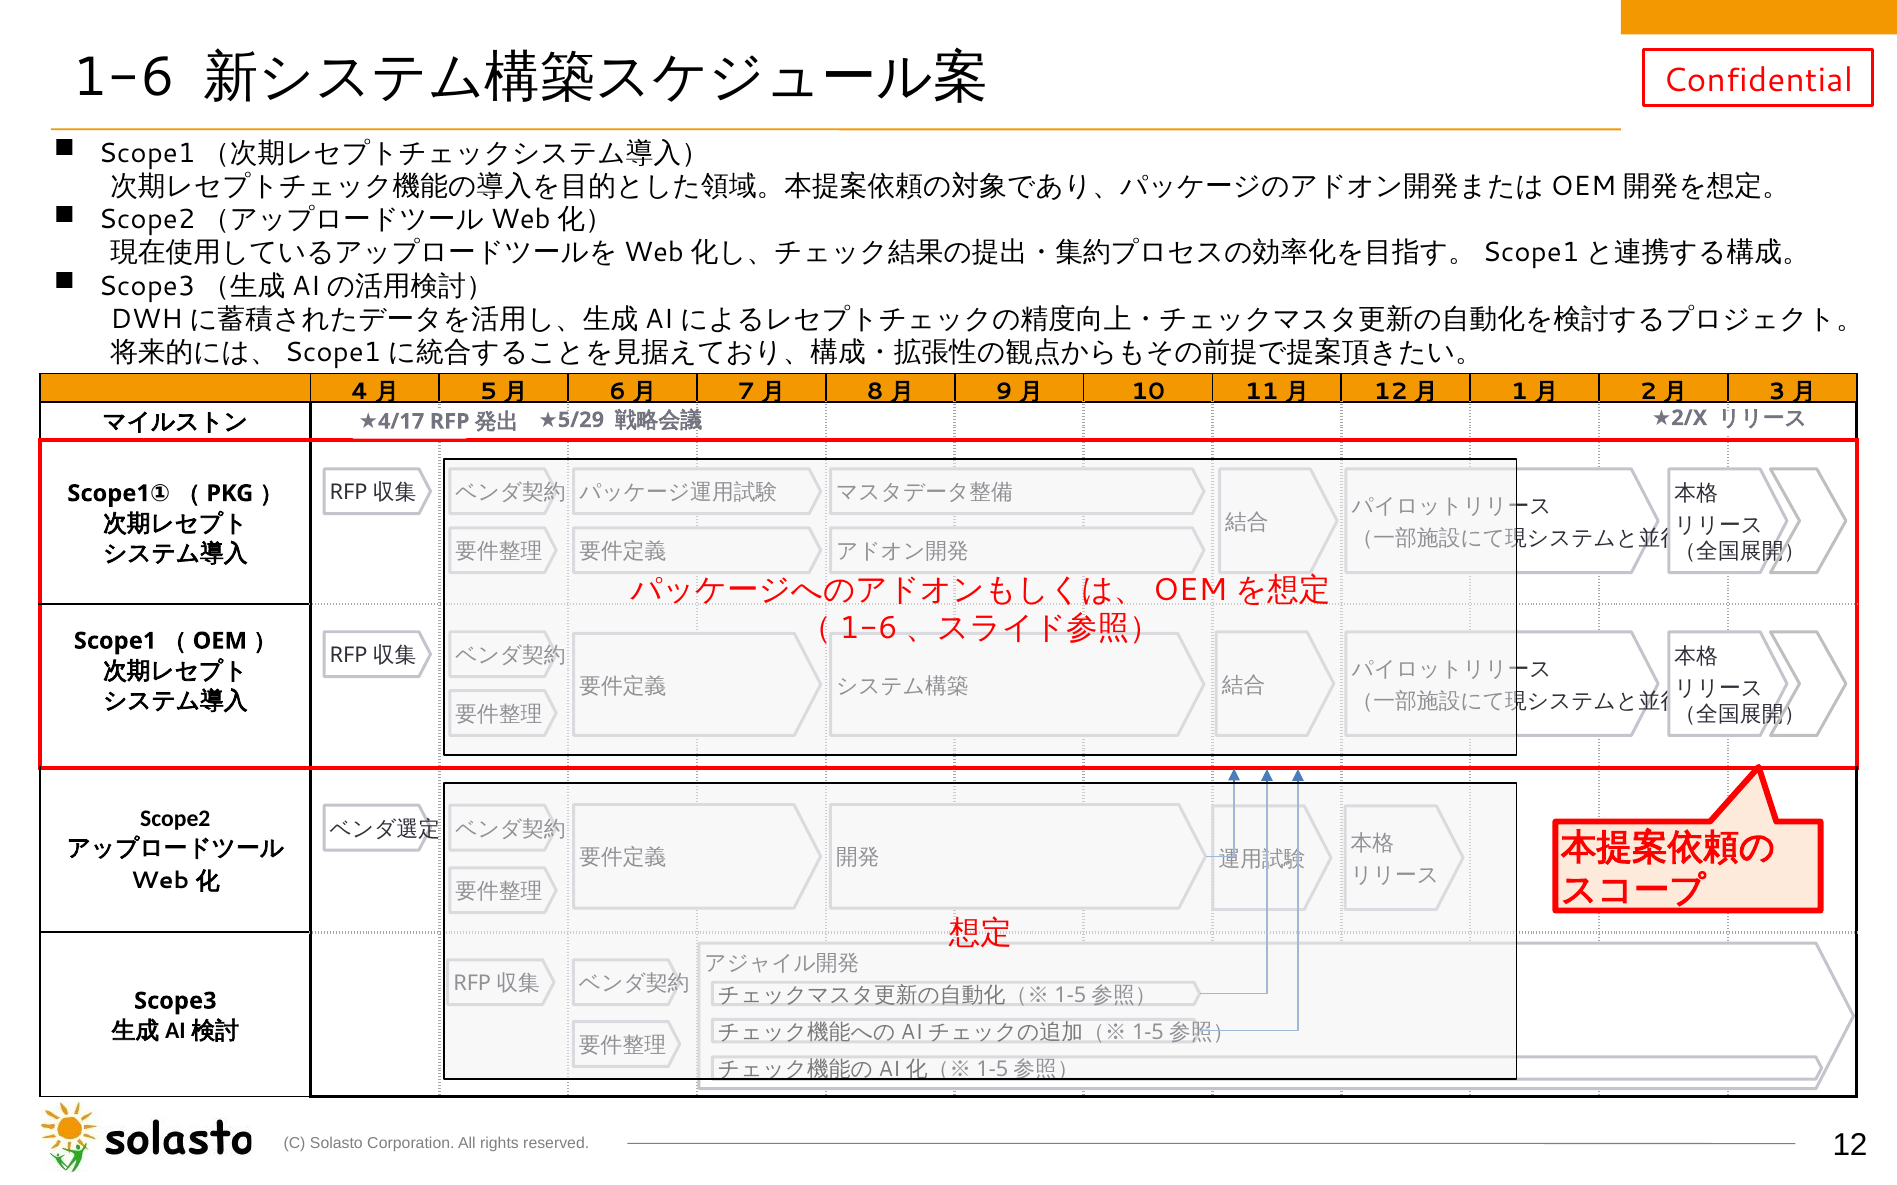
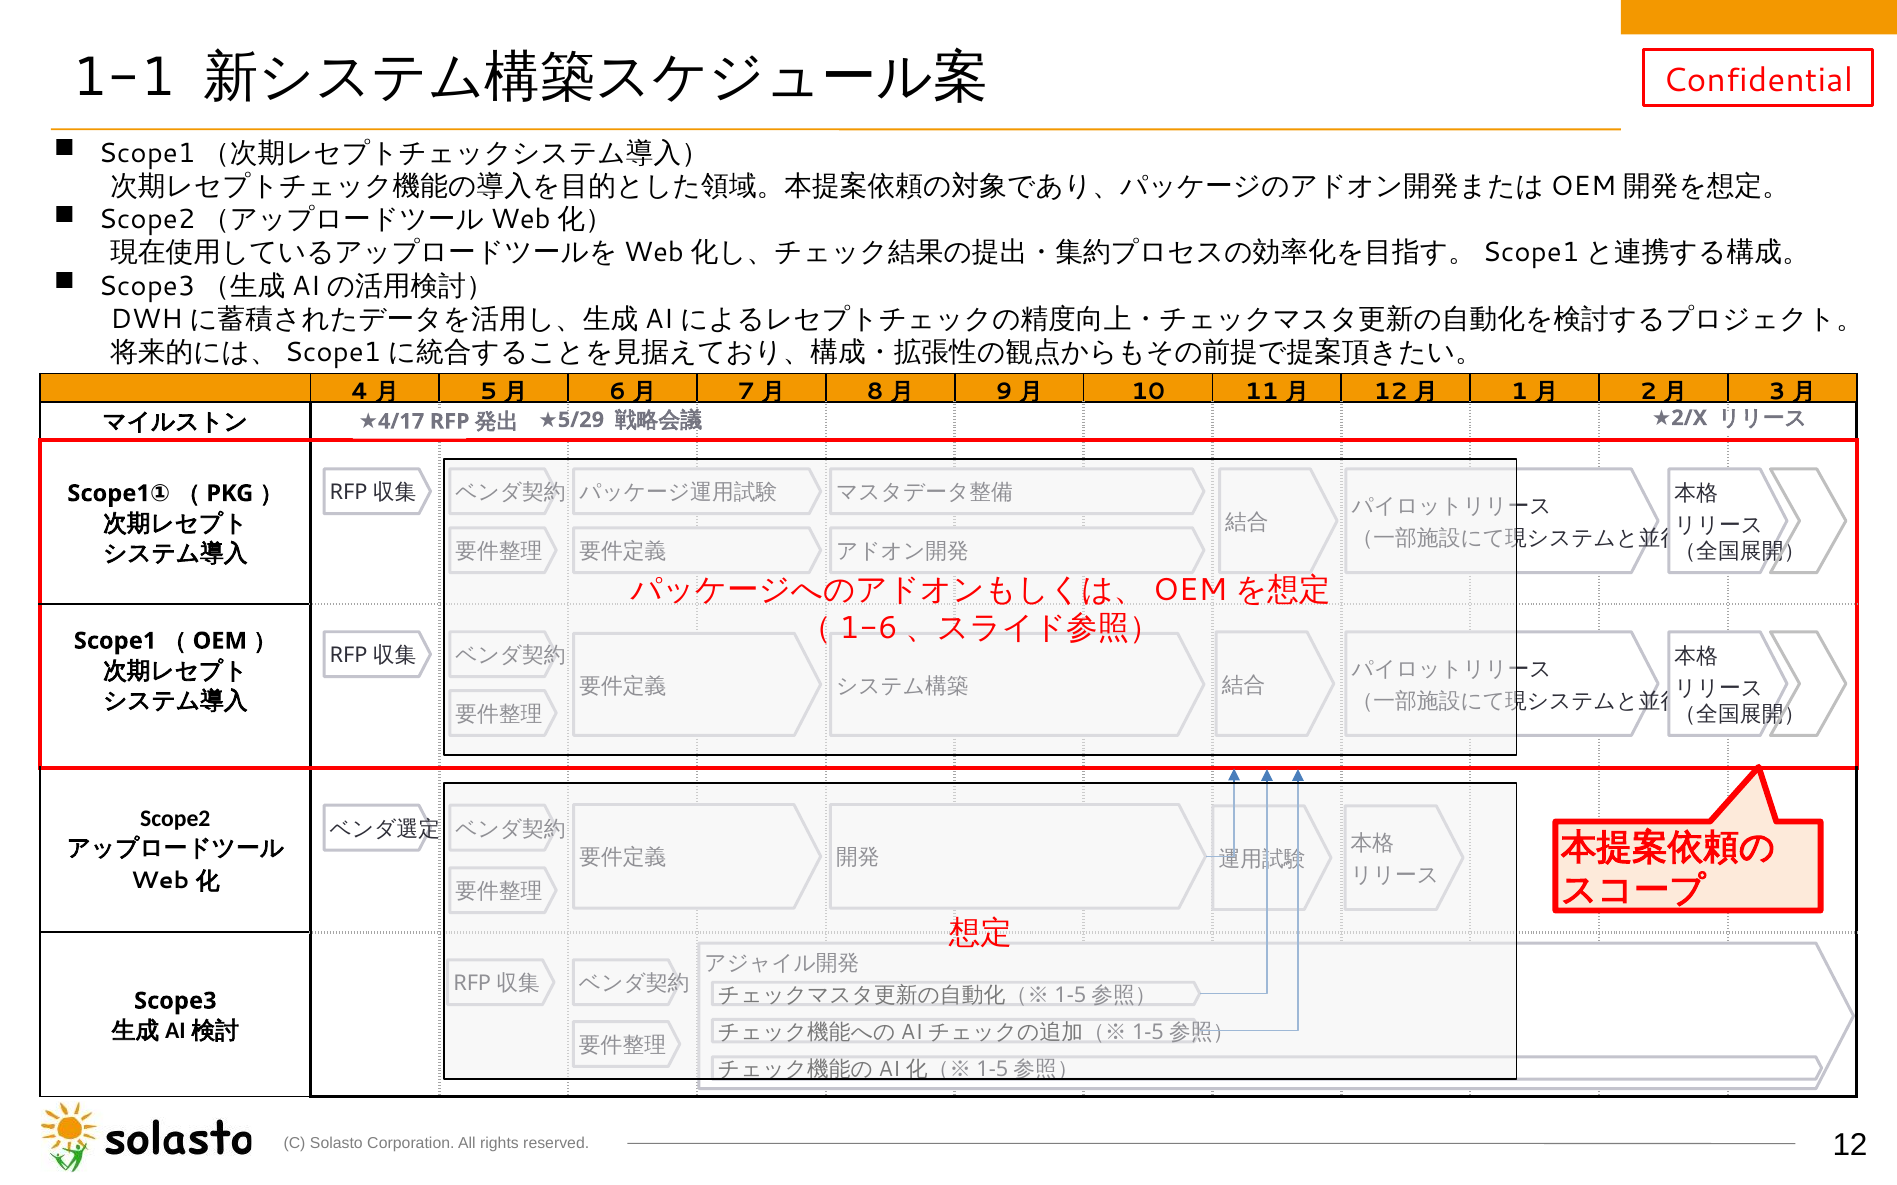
1-6: 1-6 -> 1-1 (124, 77)
